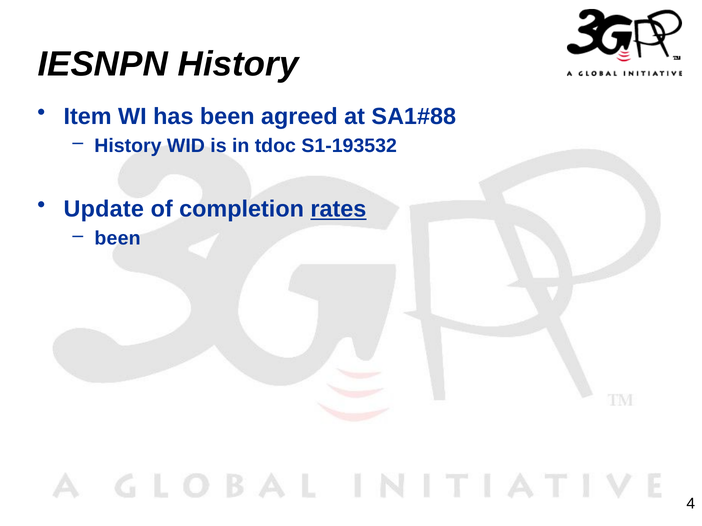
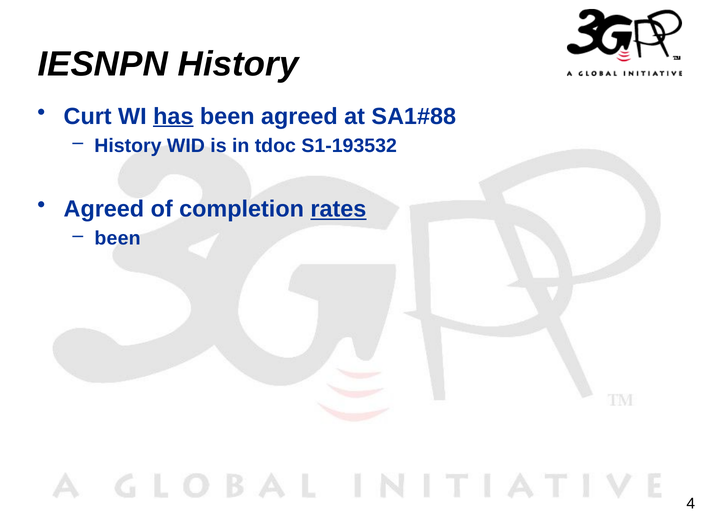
Item: Item -> Curt (88, 116)
has underline: none -> present (173, 116)
Update: Update -> Agreed (104, 209)
